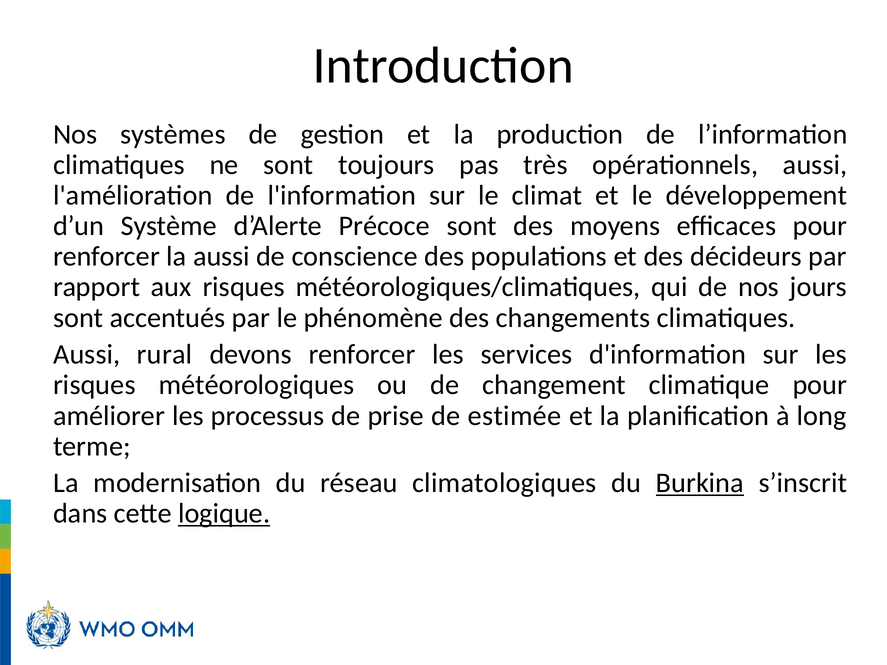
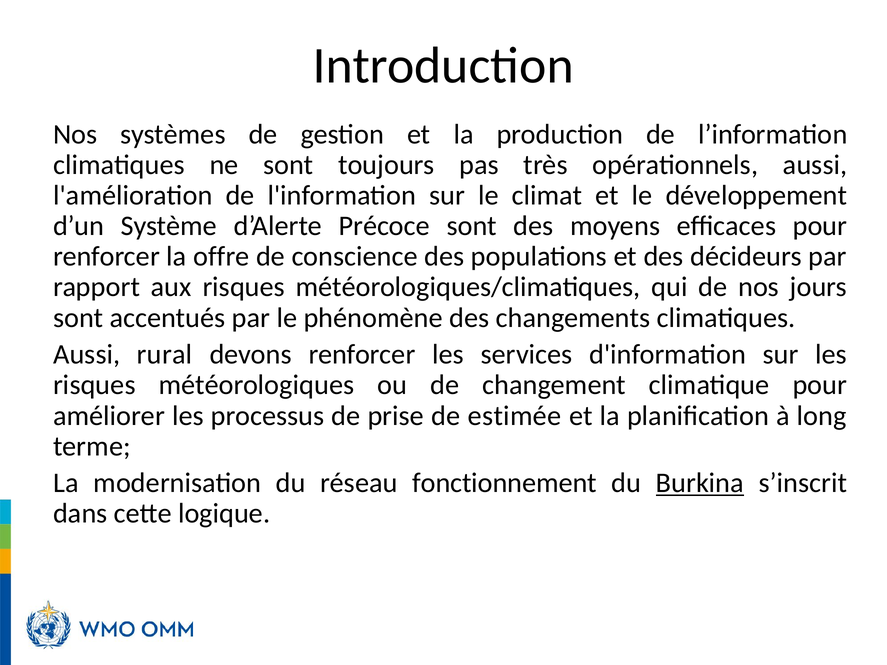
la aussi: aussi -> offre (221, 257)
climatologiques: climatologiques -> fonctionnement (505, 483)
logique underline: present -> none (224, 514)
